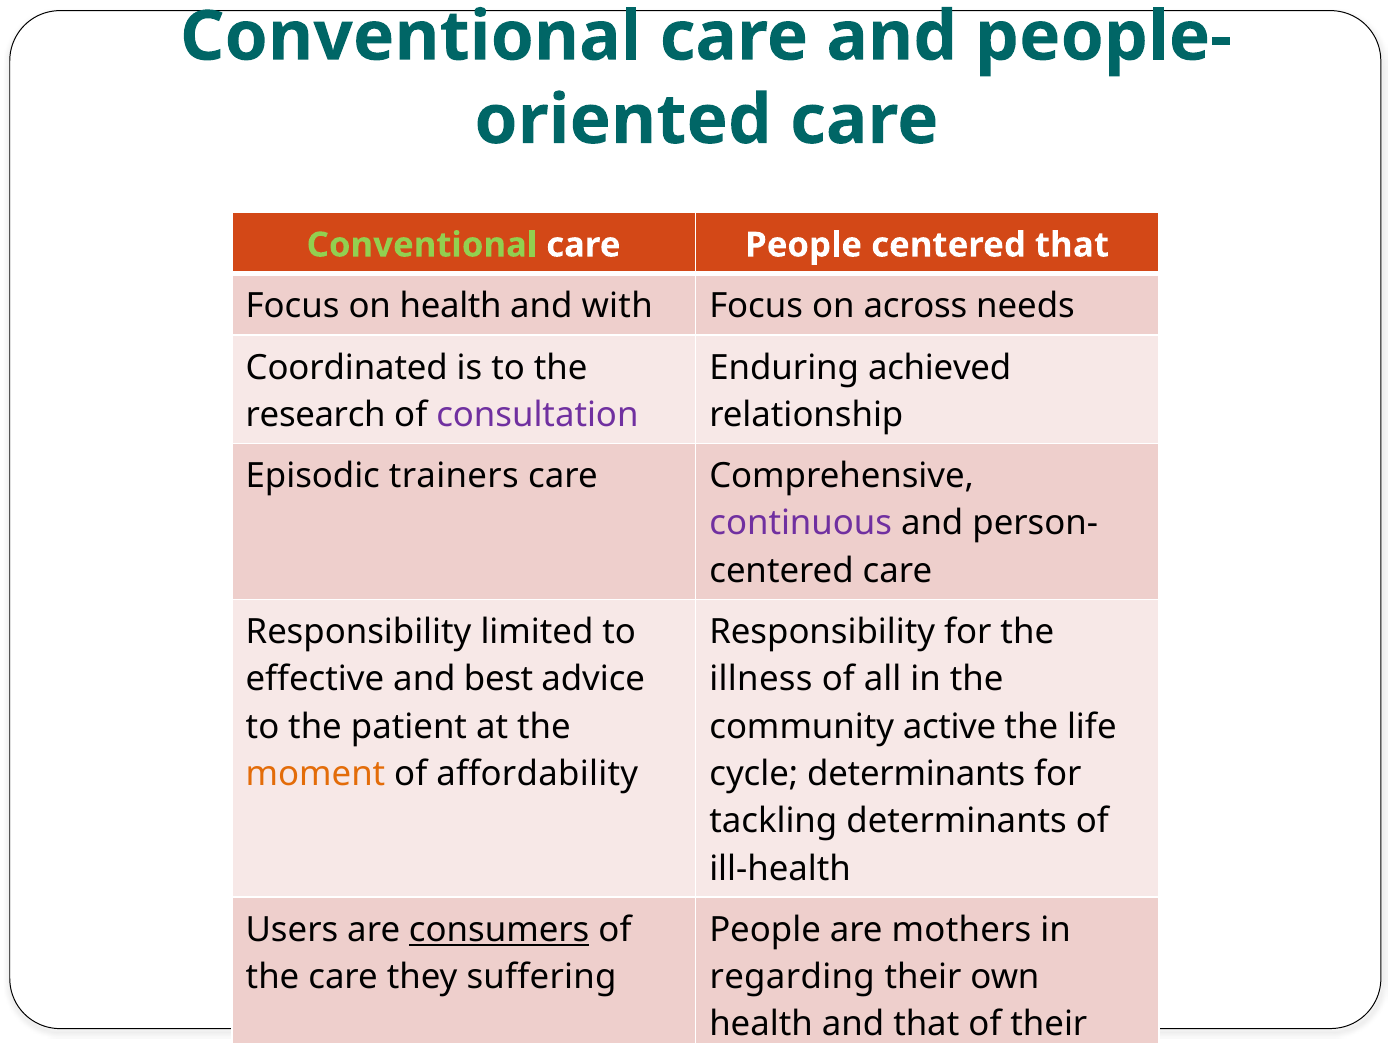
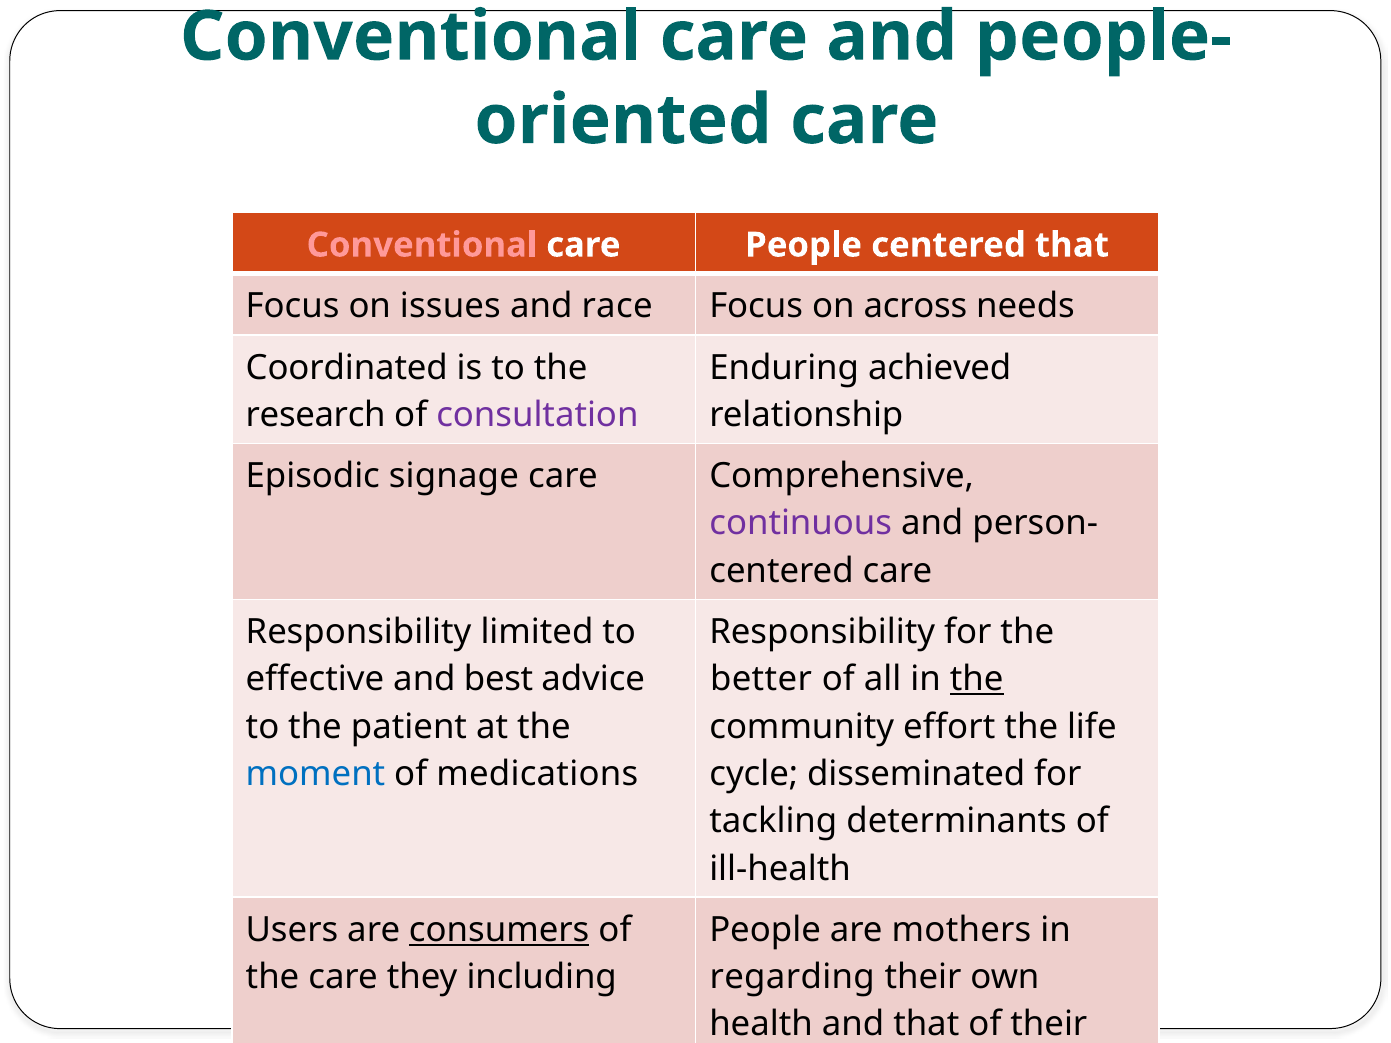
Conventional colour: light green -> pink (422, 245)
on health: health -> issues (450, 306)
with: with -> race (617, 306)
trainers: trainers -> signage (454, 476)
illness: illness -> better (761, 679)
the underline: none -> present (977, 679)
active: active -> effort (949, 727)
moment colour: orange -> blue (316, 774)
affordability: affordability -> medications (537, 774)
cycle determinants: determinants -> disseminated (916, 774)
suffering: suffering -> including (542, 977)
